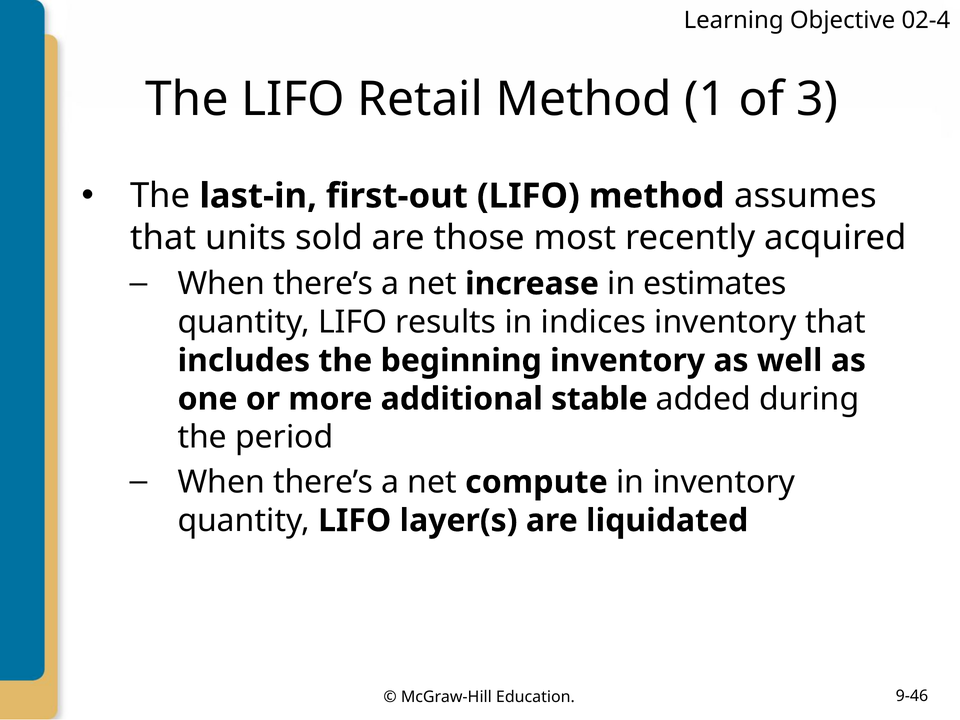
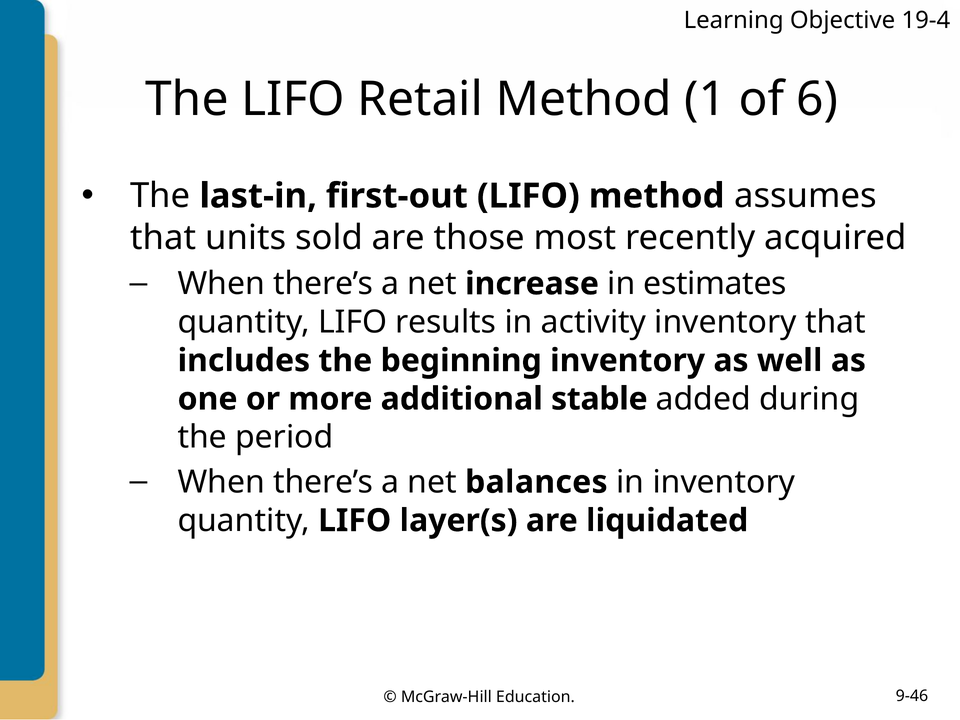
02-4: 02-4 -> 19-4 (926, 21)
3: 3 -> 6 (817, 99)
indices: indices -> activity (594, 322)
compute: compute -> balances (536, 482)
